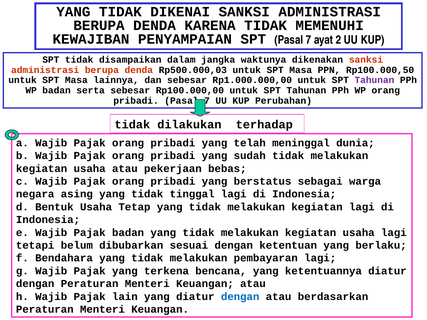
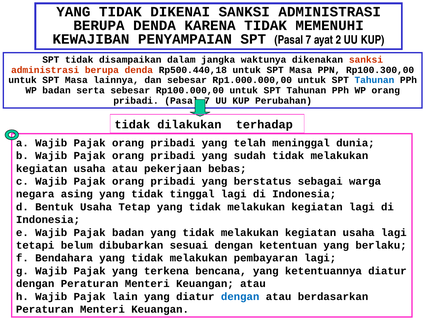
Rp500.000,03: Rp500.000,03 -> Rp500.440,18 (193, 70)
Rp100.000,50: Rp100.000,50 -> Rp100.300,00 (380, 70)
Tahunan colour: purple -> blue (374, 80)
